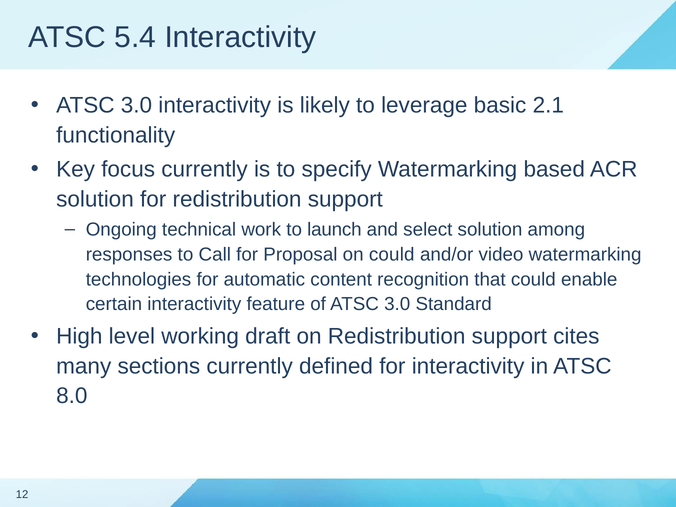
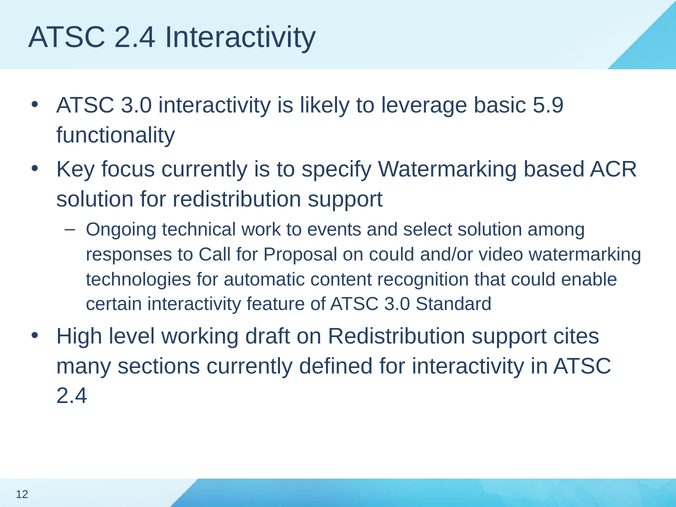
5.4: 5.4 -> 2.4 (135, 37)
2.1: 2.1 -> 5.9 (548, 106)
launch: launch -> events (334, 230)
8.0: 8.0 -> 2.4 (72, 396)
